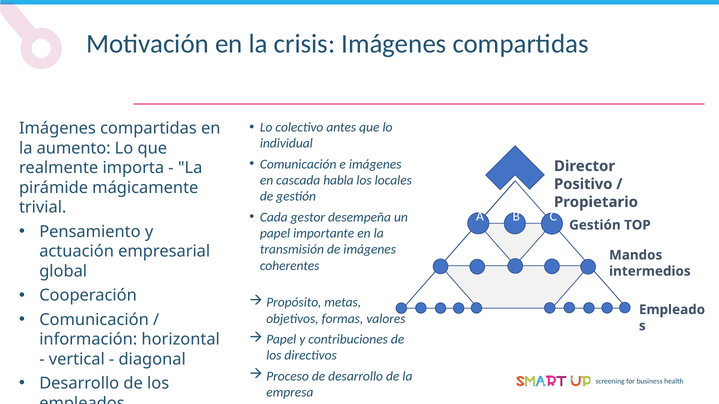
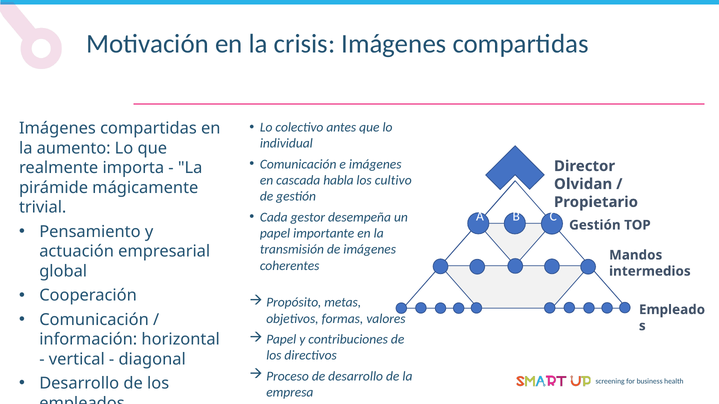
locales: locales -> cultivo (393, 181)
Positivo: Positivo -> Olvidan (583, 184)
